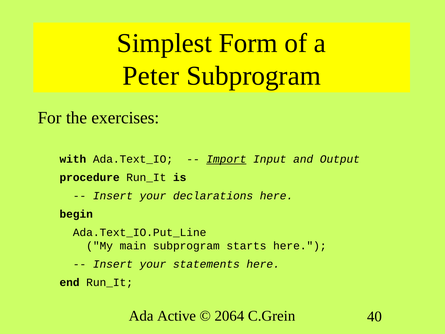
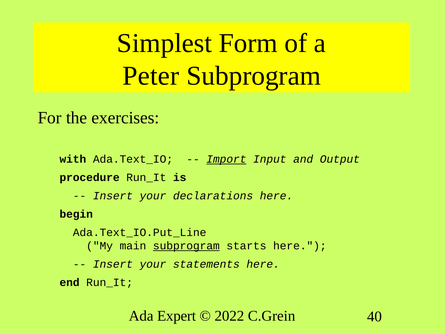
subprogram underline: none -> present (186, 246)
Active: Active -> Expert (177, 316)
2064: 2064 -> 2022 (229, 316)
